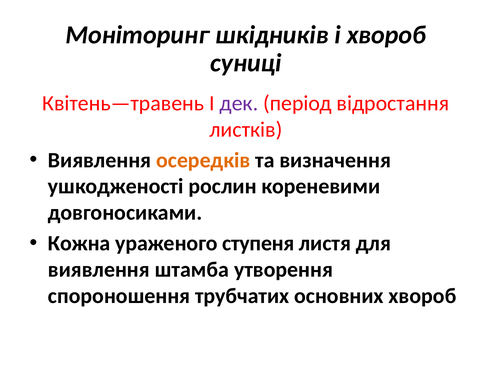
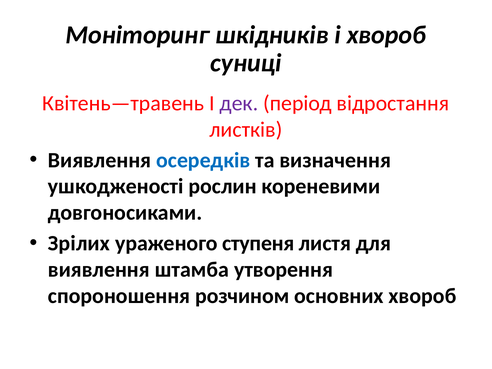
осередків colour: orange -> blue (203, 160)
Кожна: Кожна -> Зрілих (79, 243)
трубчатих: трубчатих -> розчином (242, 296)
